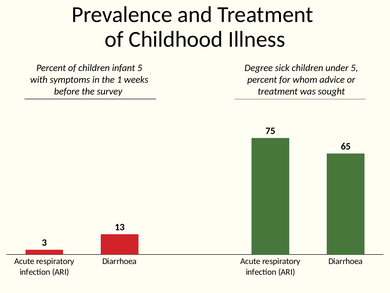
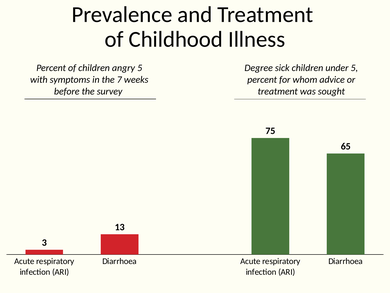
infant: infant -> angry (123, 68)
1: 1 -> 7 (119, 80)
